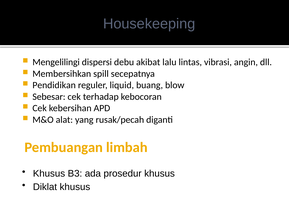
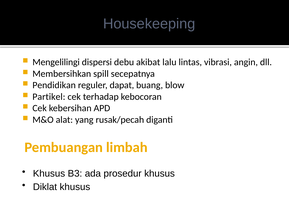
liquid: liquid -> dapat (122, 85)
Sebesar: Sebesar -> Partikel (49, 97)
